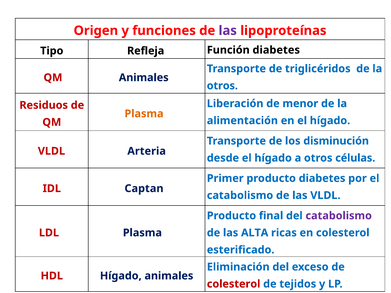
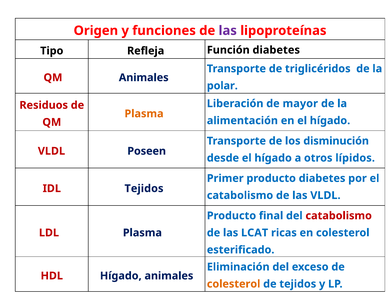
otros: otros -> polar (222, 86)
menor: menor -> mayor (300, 104)
Arteria: Arteria -> Poseen (147, 151)
células: células -> lípidos (355, 158)
IDL Captan: Captan -> Tejidos (144, 189)
catabolismo colour: purple -> red (339, 216)
ALTA: ALTA -> LCAT (255, 233)
colesterol colour: red -> orange (234, 284)
